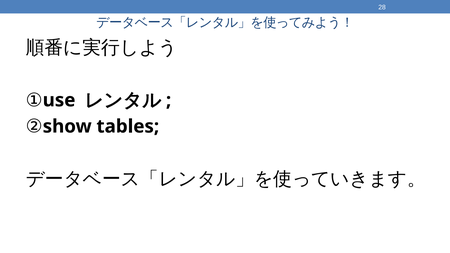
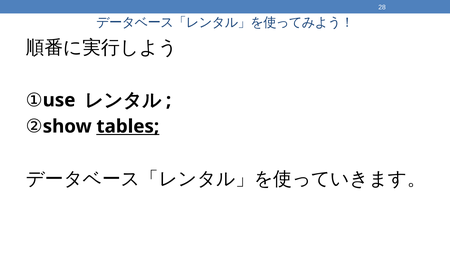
tables underline: none -> present (128, 126)
